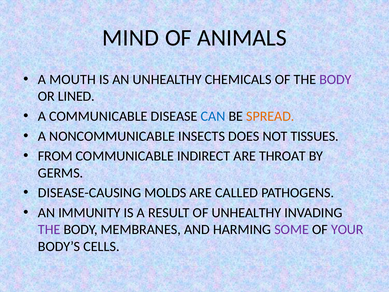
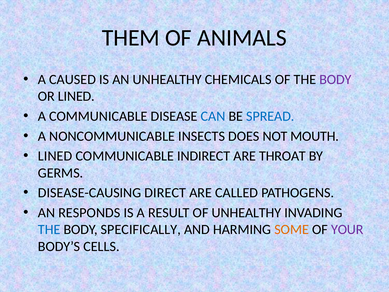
MIND: MIND -> THEM (131, 38)
MOUTH: MOUTH -> CAUSED (73, 79)
SPREAD colour: orange -> blue (270, 116)
TISSUES: TISSUES -> MOUTH (315, 136)
FROM: FROM -> LINED (55, 156)
MOLDS: MOLDS -> DIRECT (165, 193)
IMMUNITY: IMMUNITY -> RESPONDS (89, 213)
THE colour: purple -> blue (49, 229)
MEMBRANES: MEMBRANES -> SPECIFICALLY (141, 229)
SOME colour: purple -> orange (292, 229)
